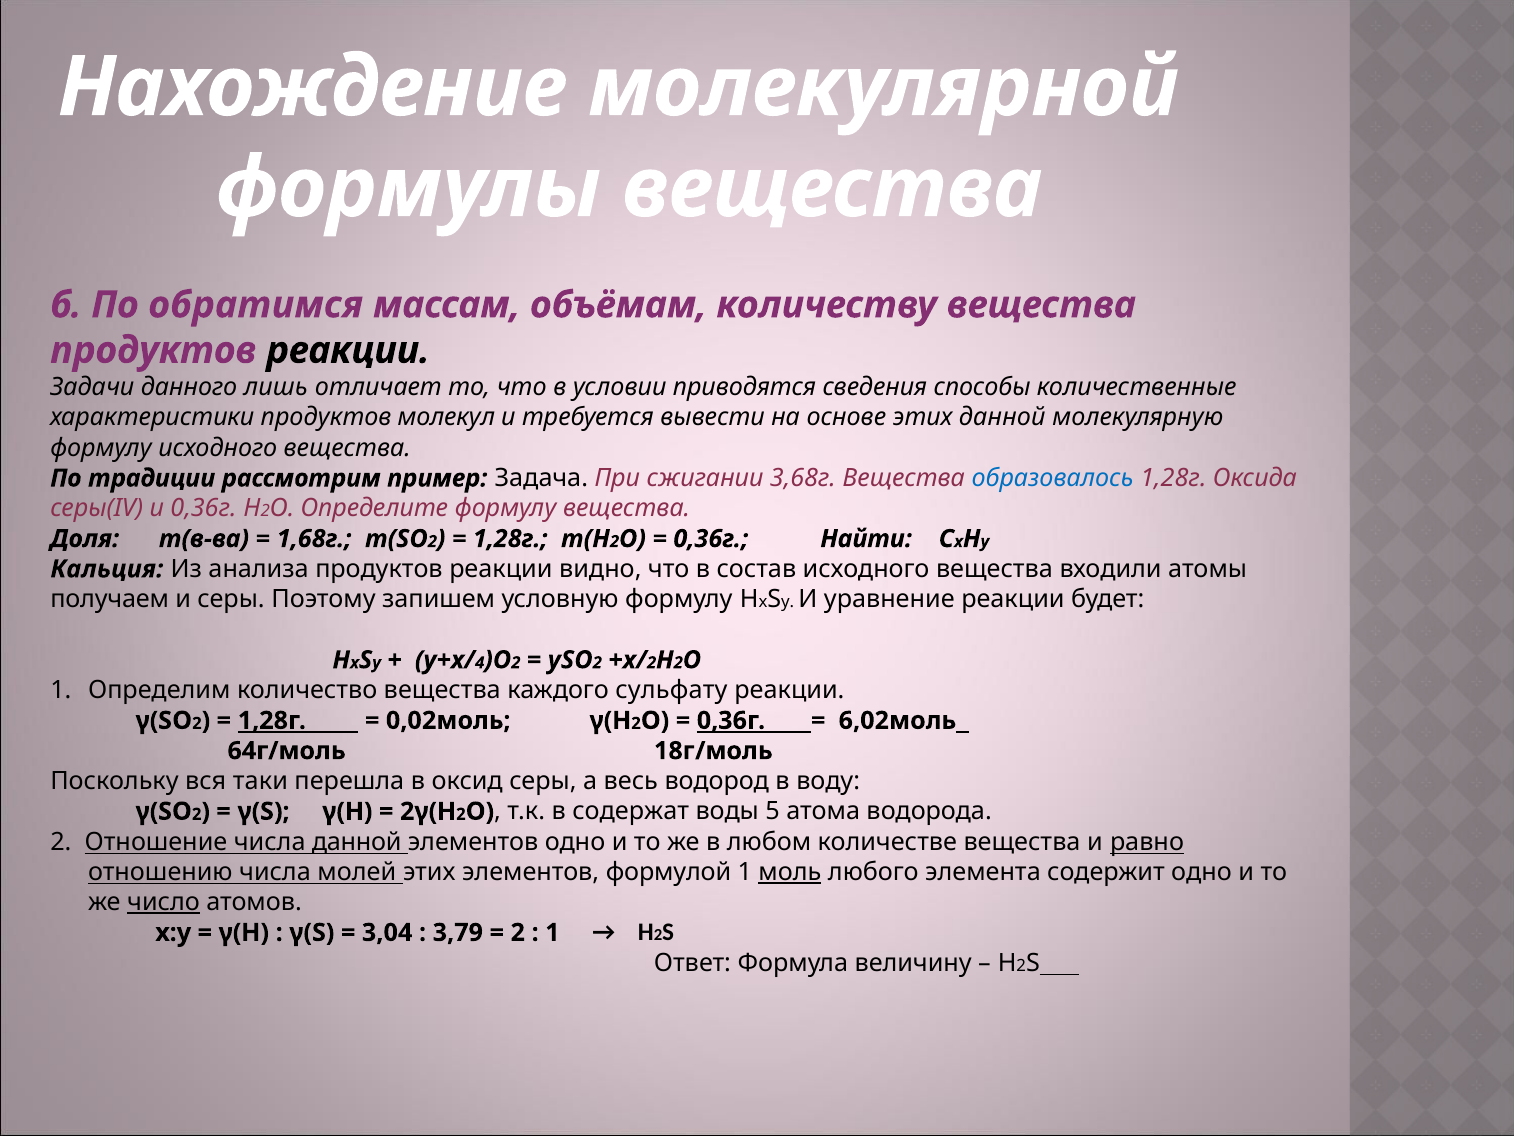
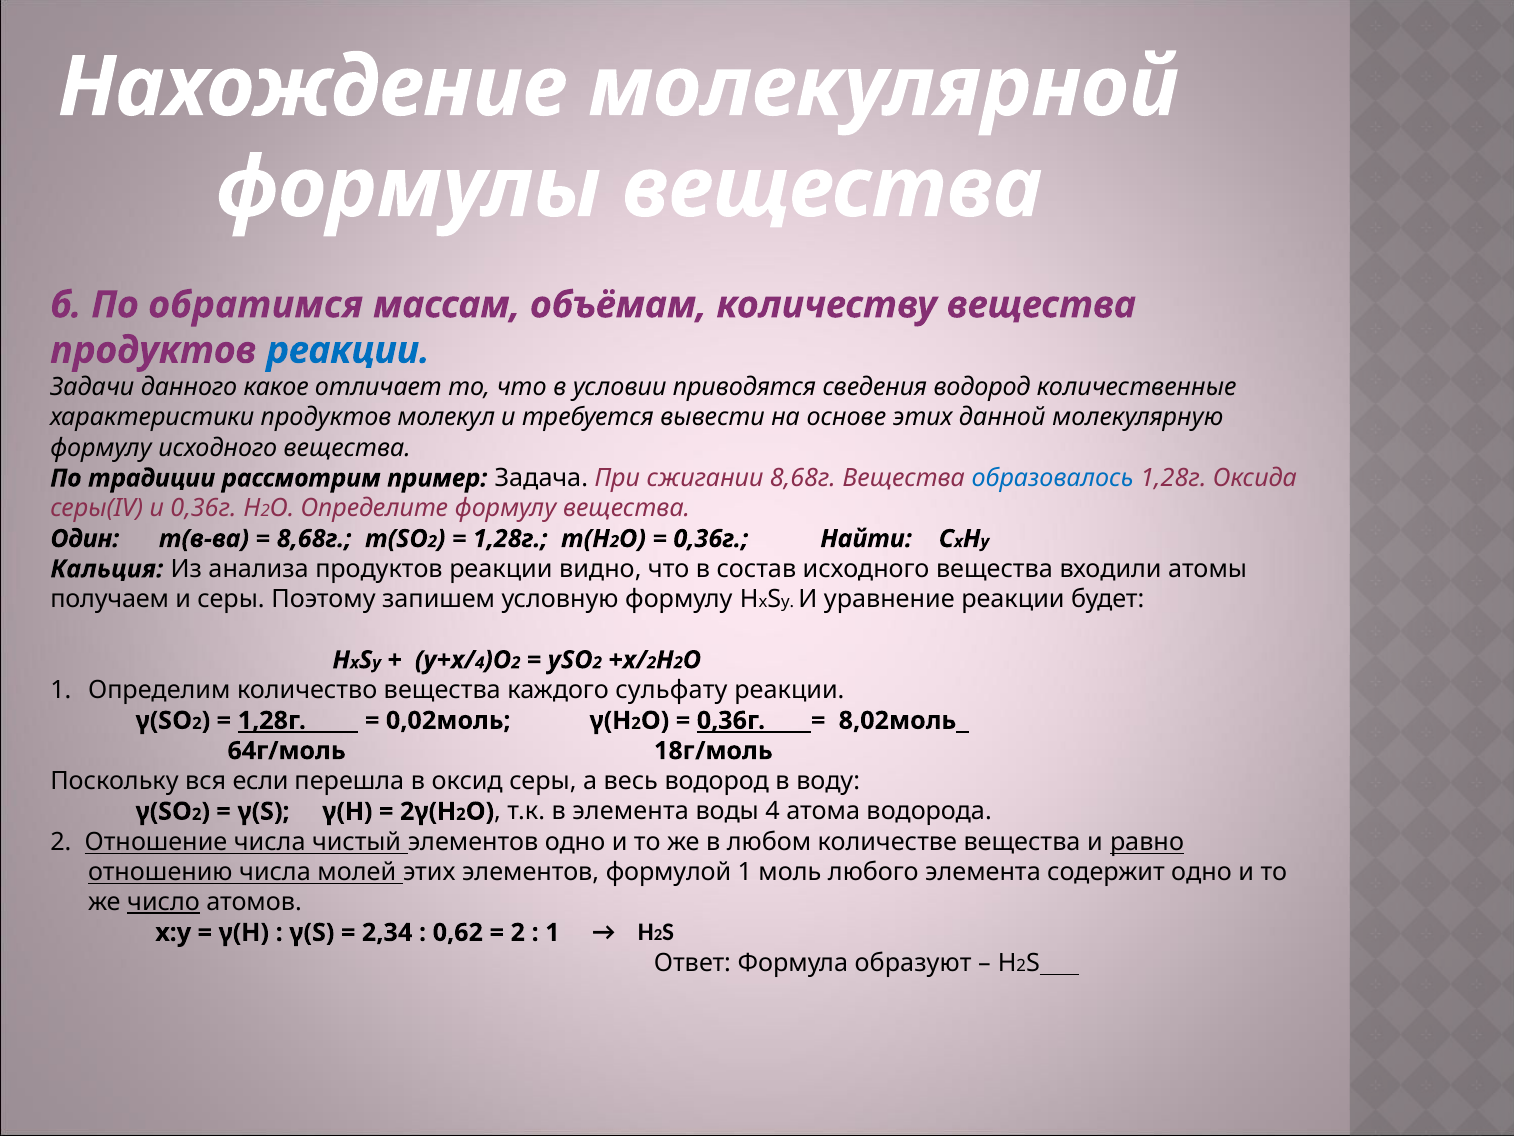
реакции colour: black -> blue (348, 350)
лишь: лишь -> какое (276, 387)
сведения способы: способы -> водород (982, 387)
сжигании 3,68г: 3,68г -> 8,68г (803, 478)
Доля: Доля -> Один (85, 539)
1,68г: 1,68г -> 8,68г (314, 539)
6,02моль: 6,02моль -> 8,02моль (897, 720)
таки: таки -> если (261, 781)
в содержат: содержат -> элемента (631, 811)
5: 5 -> 4 (773, 811)
числа данной: данной -> чистый (357, 841)
моль underline: present -> none (790, 872)
3,04: 3,04 -> 2,34 (387, 932)
3,79: 3,79 -> 0,62 (458, 932)
величину: величину -> образуют (913, 962)
